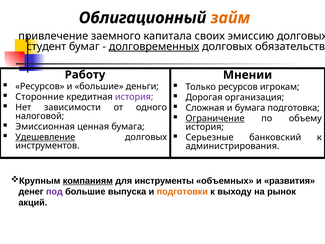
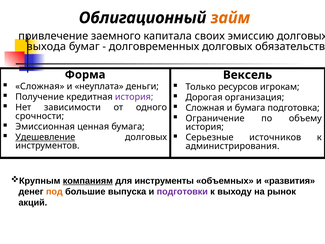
студент: студент -> выхода (46, 46)
долговременных underline: present -> none (154, 46)
Работу: Работу -> Форма (85, 75)
Мнении: Мнении -> Вексель (248, 75)
Ресурсов: Ресурсов -> Сложная (40, 86)
и большие: большие -> неуплата (99, 86)
Сторонние: Сторонние -> Получение (40, 97)
налоговой: налоговой -> срочности (40, 116)
Ограничение underline: present -> none (215, 118)
банковский: банковский -> источников (275, 137)
под colour: purple -> orange (54, 192)
подготовки colour: orange -> purple (182, 192)
